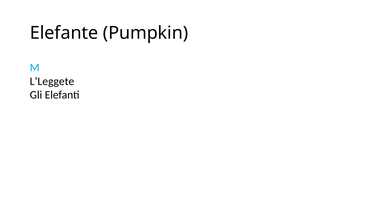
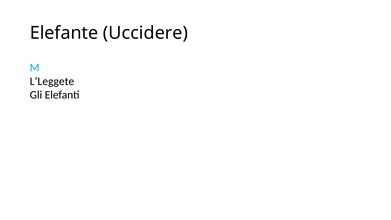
Pumpkin: Pumpkin -> Uccidere (145, 33)
